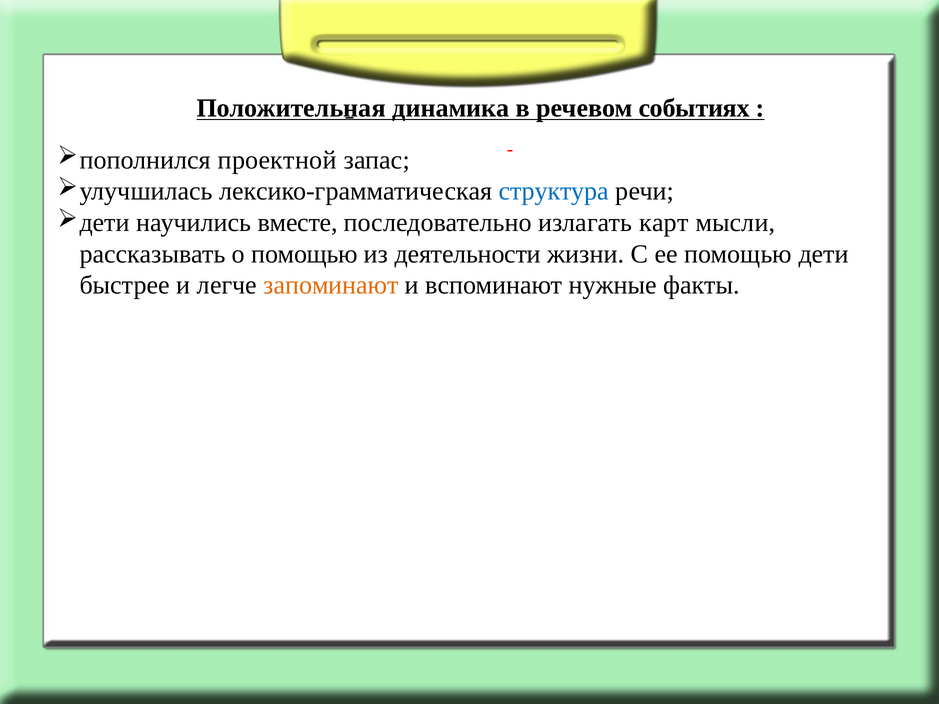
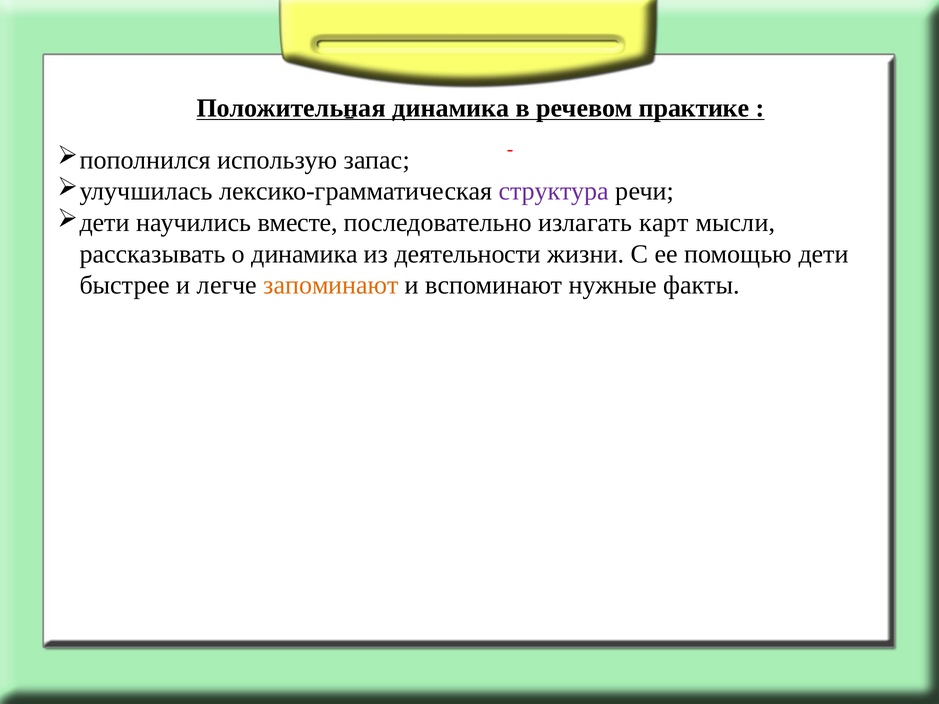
событиях: событиях -> практике (694, 108)
проектной: проектной -> использую (277, 160)
структура colour: blue -> purple (554, 191)
о помощью: помощью -> динамика (305, 254)
